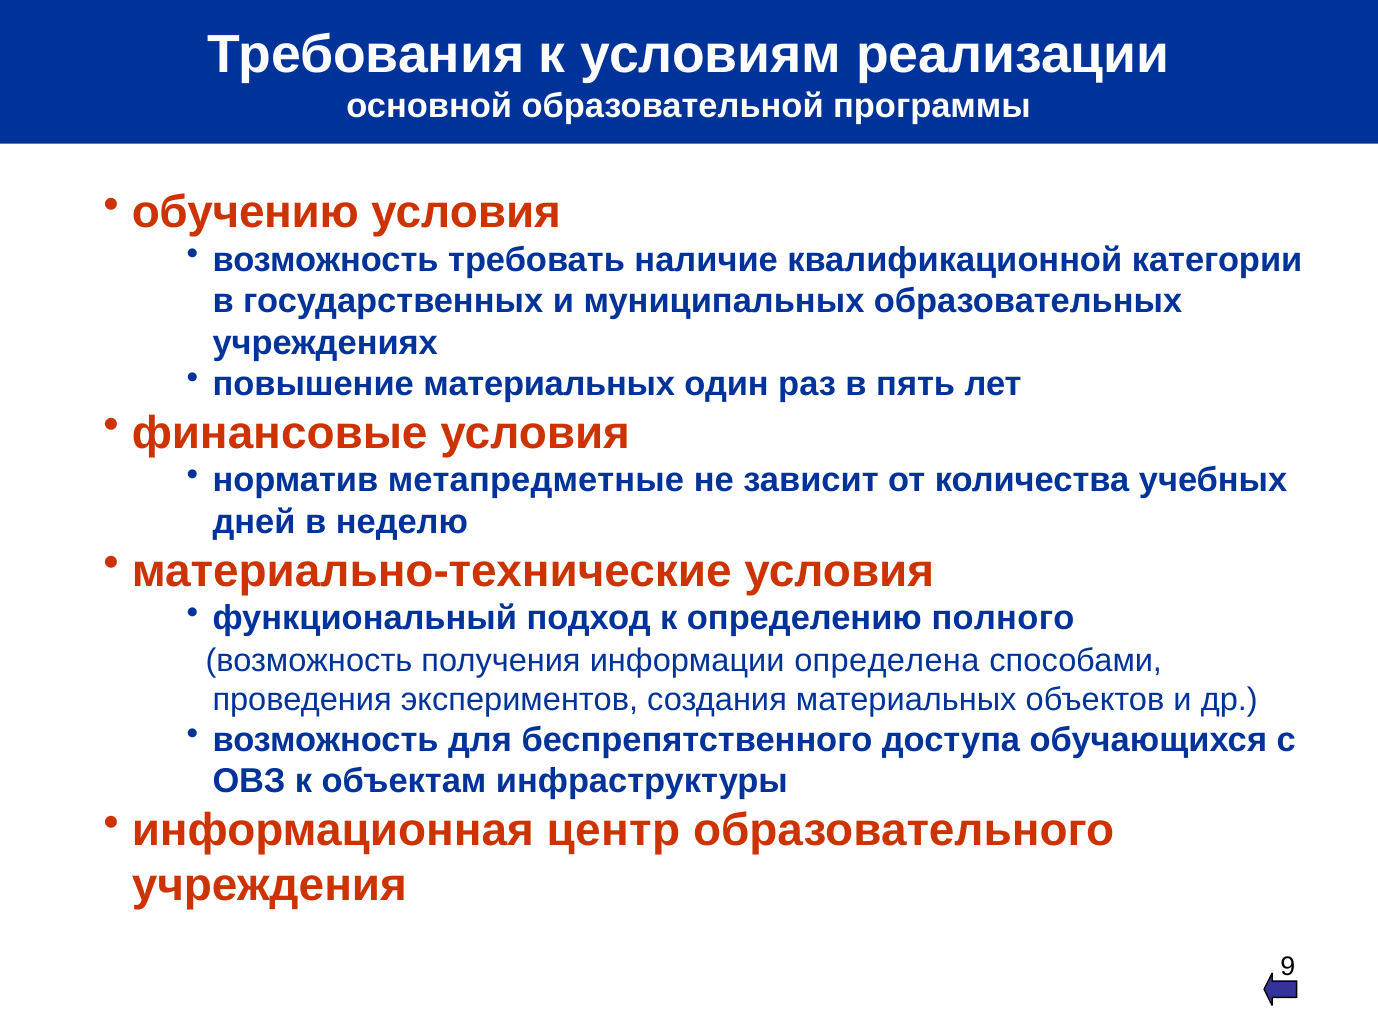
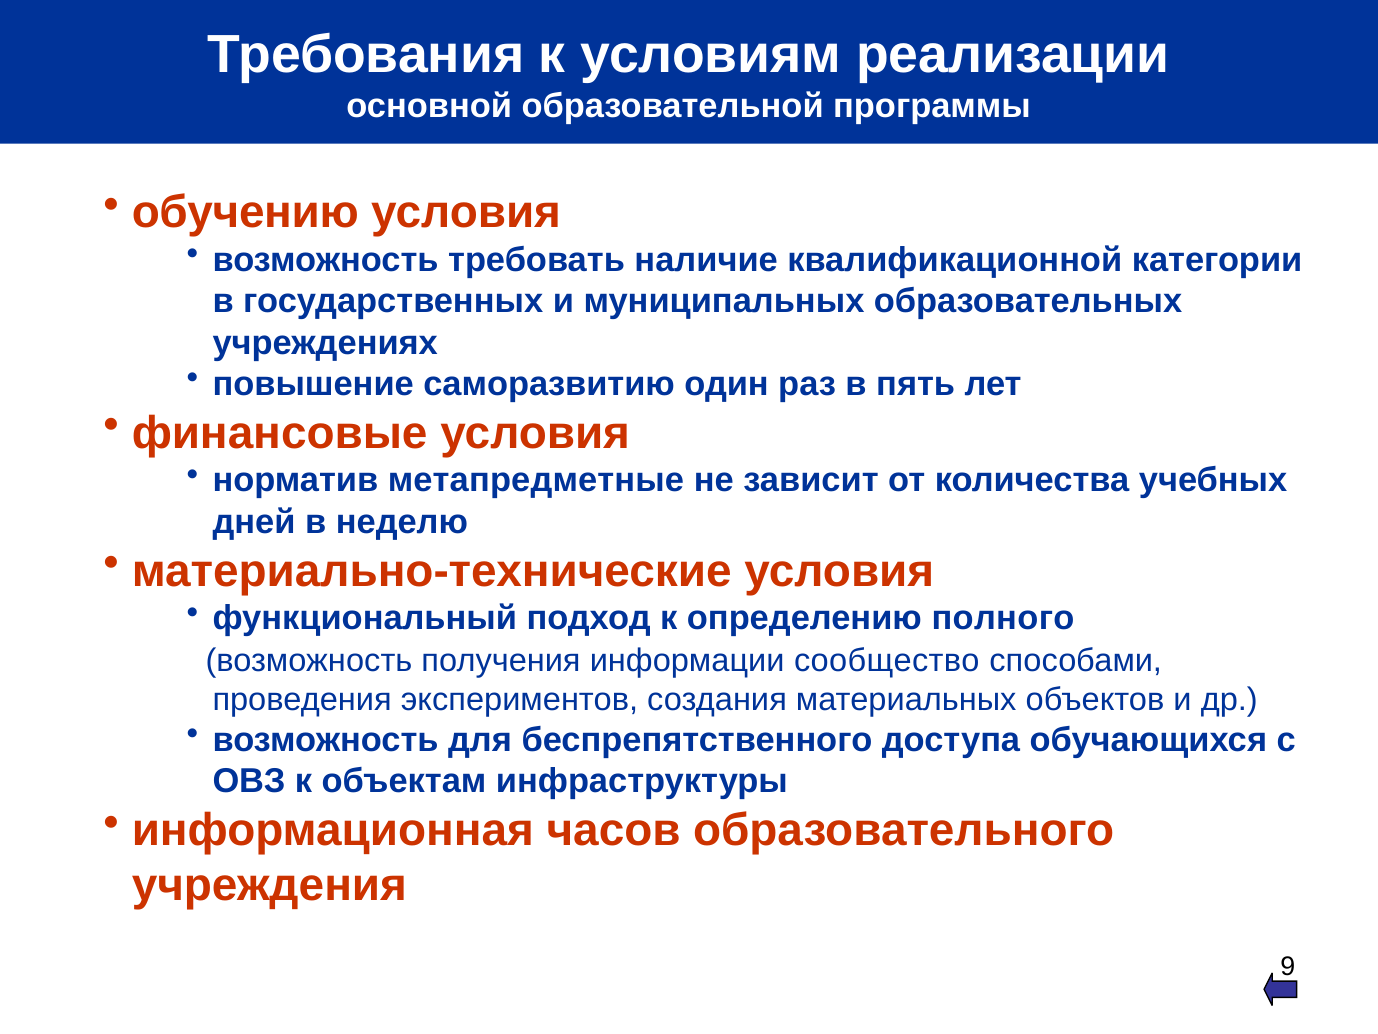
повышение материальных: материальных -> саморазвитию (549, 384)
определена: определена -> сообщество (887, 660)
центр: центр -> часов (614, 830)
